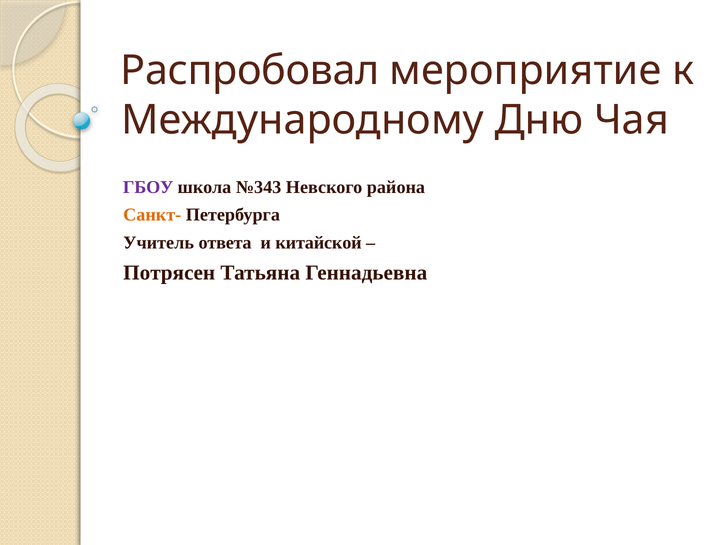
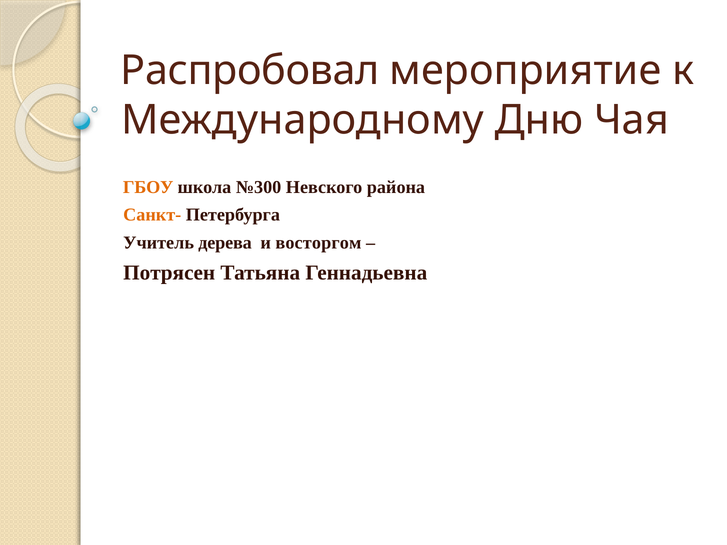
ГБОУ colour: purple -> orange (148, 187)
№343: №343 -> №300 (259, 187)
ответа: ответа -> дерева (225, 243)
китайской: китайской -> восторгом (318, 243)
